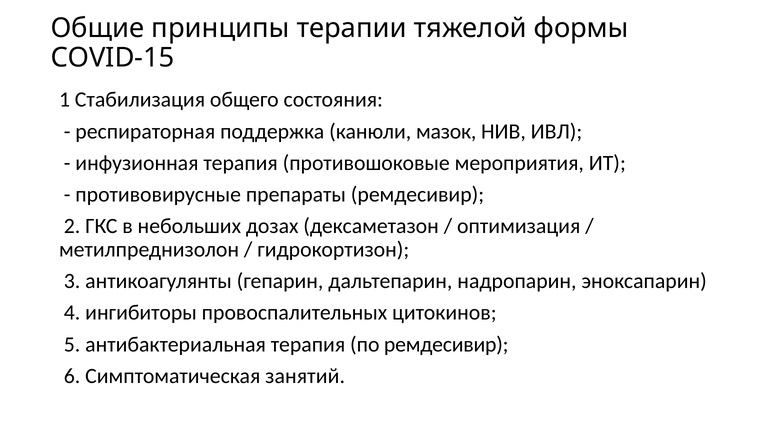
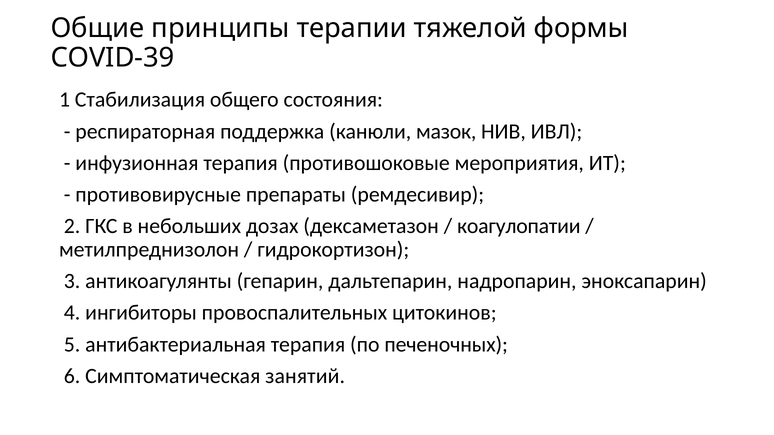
COVID-15: COVID-15 -> COVID-39 (113, 58)
оптимизация: оптимизация -> коагулопатии (519, 226)
по ремдесивир: ремдесивир -> печеночных (446, 345)
